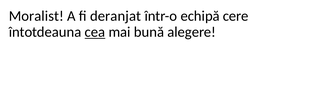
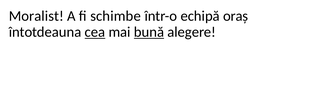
deranjat: deranjat -> schimbe (116, 16)
cere: cere -> oraș (236, 16)
bună underline: none -> present (149, 32)
